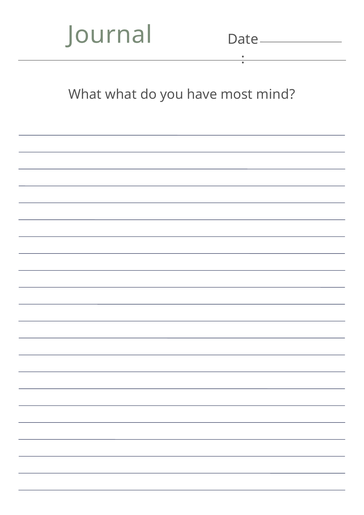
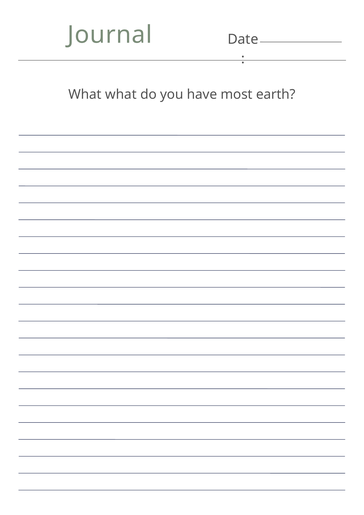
mind: mind -> earth (276, 94)
